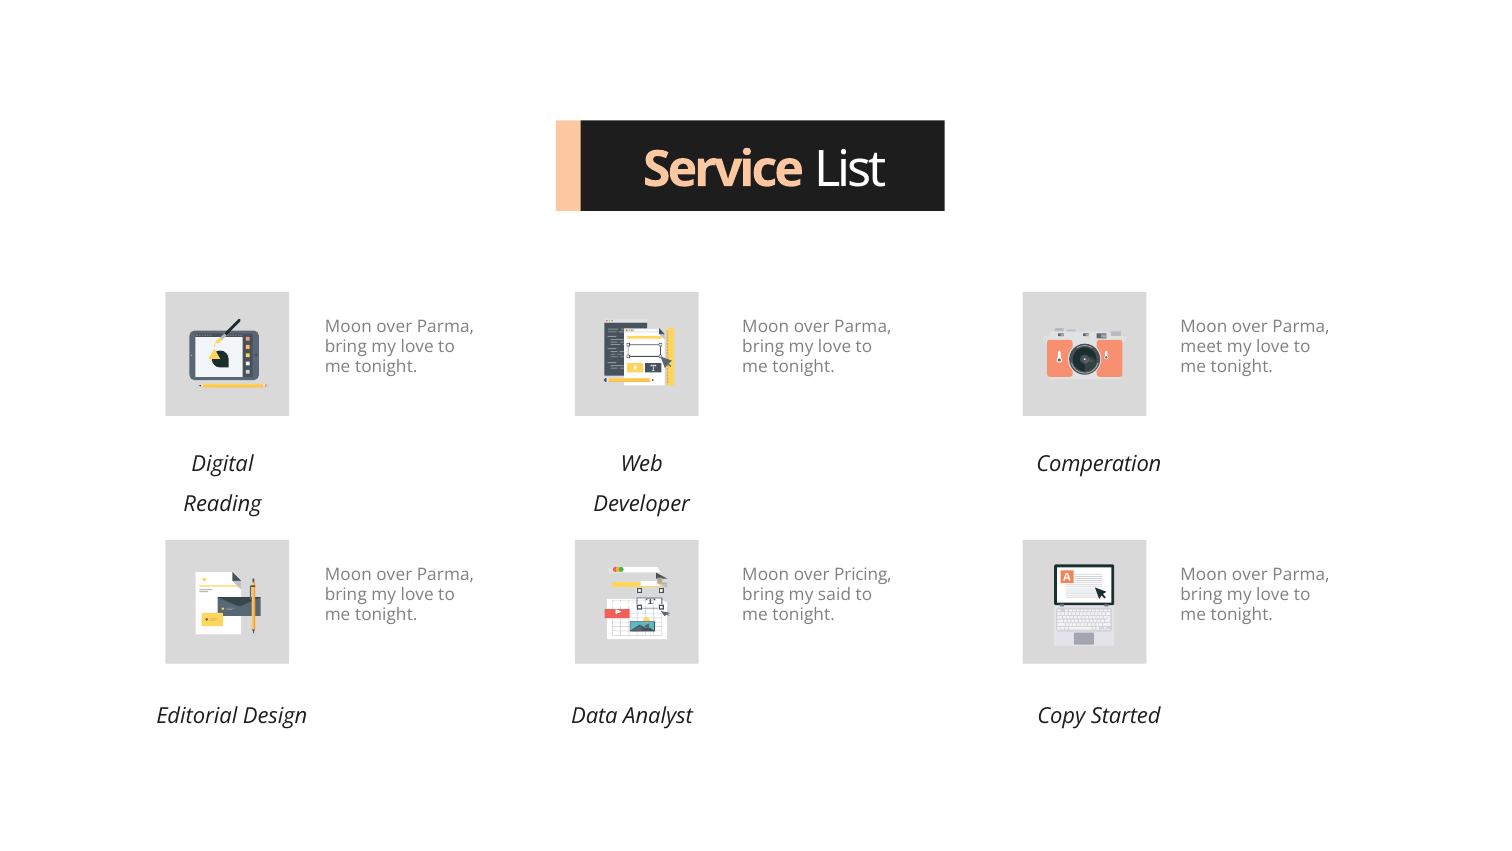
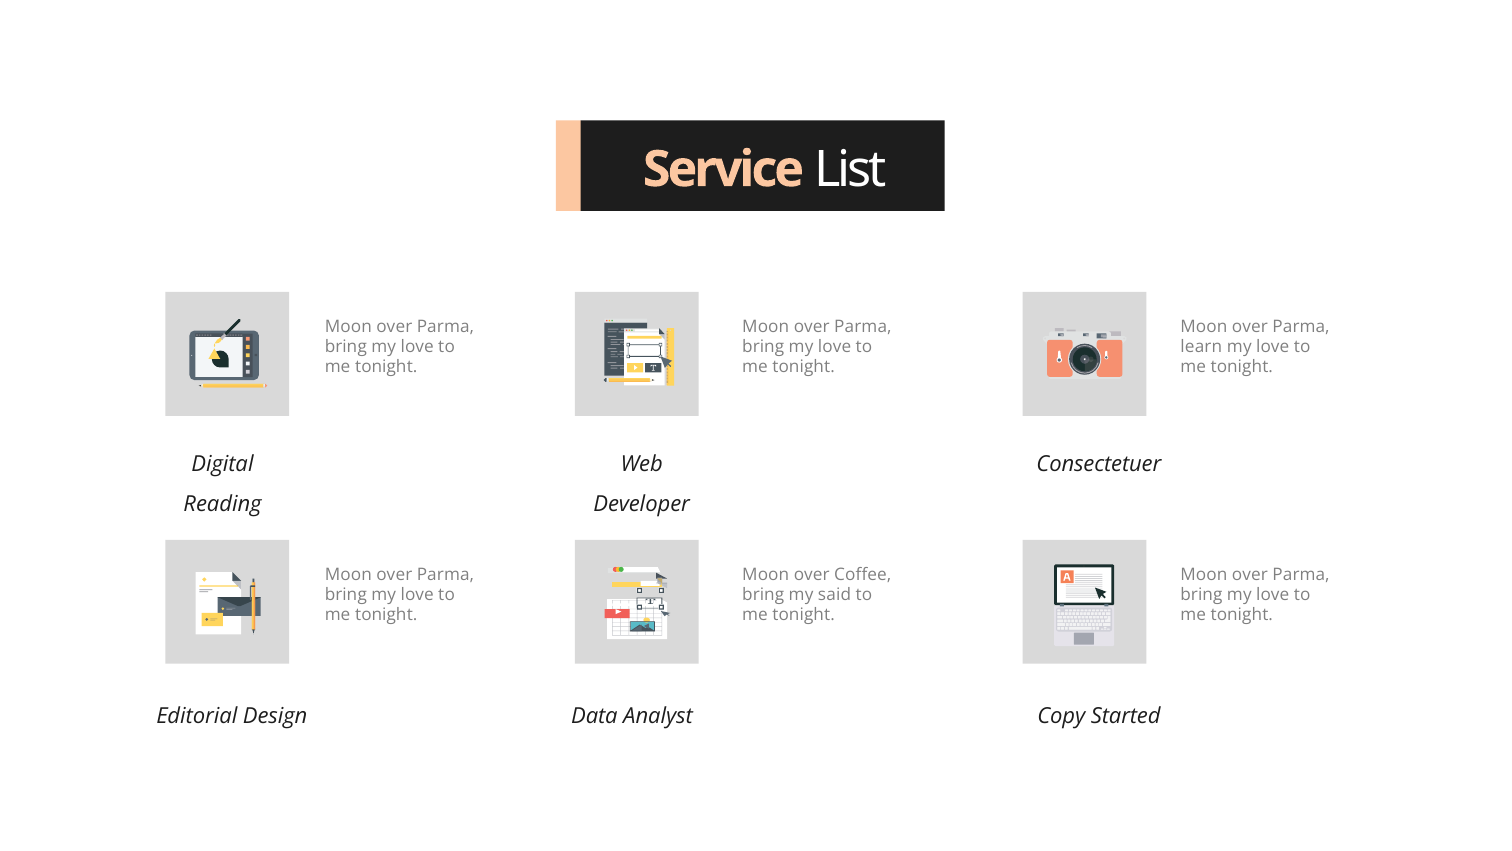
meet: meet -> learn (1201, 346)
Comperation: Comperation -> Consectetuer (1099, 464)
Pricing: Pricing -> Coffee (863, 574)
